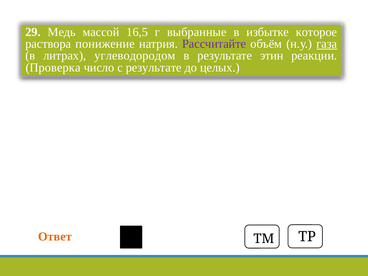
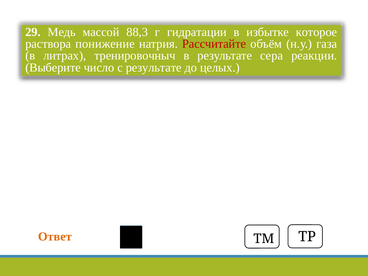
16,5: 16,5 -> 88,3 (137, 32)
выбранные: выбранные -> гидратации (197, 32)
Рассчитайте colour: purple -> red (214, 44)
газа underline: present -> none (327, 44)
углеводородом: углеводородом -> тренировочныч (135, 56)
этин: этин -> сера (272, 56)
Проверка: Проверка -> Выберите (53, 67)
